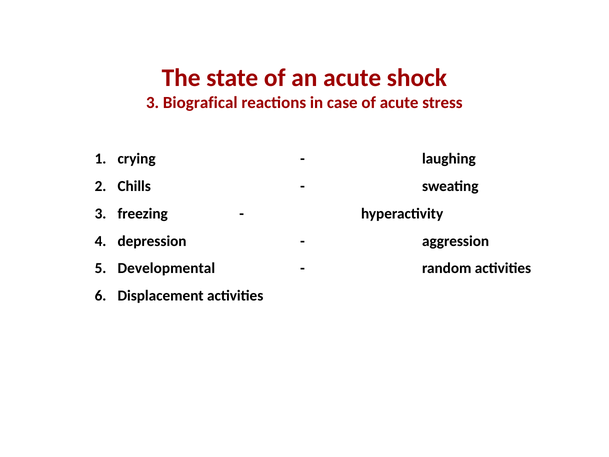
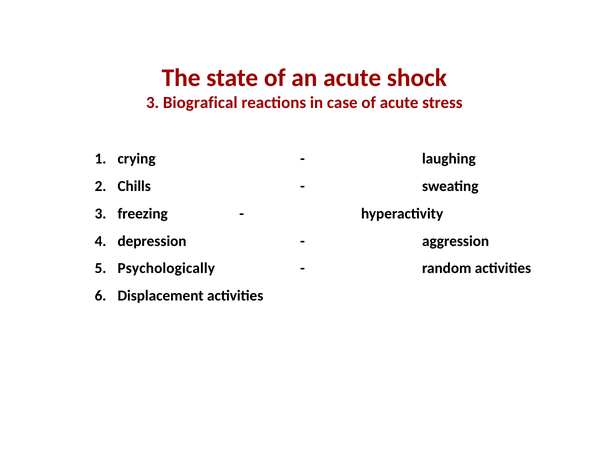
Developmental: Developmental -> Psychologically (166, 268)
